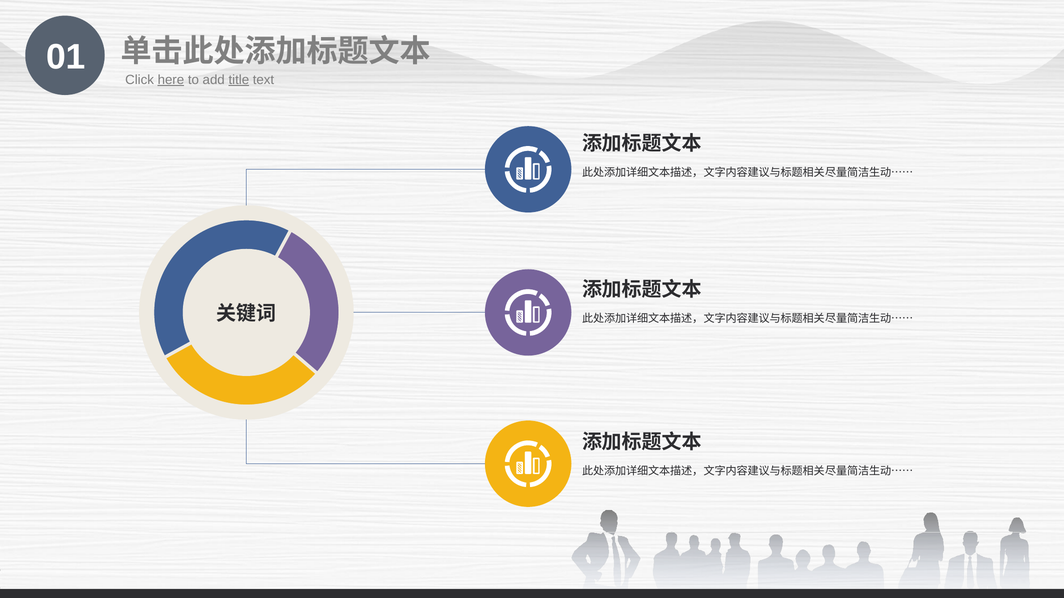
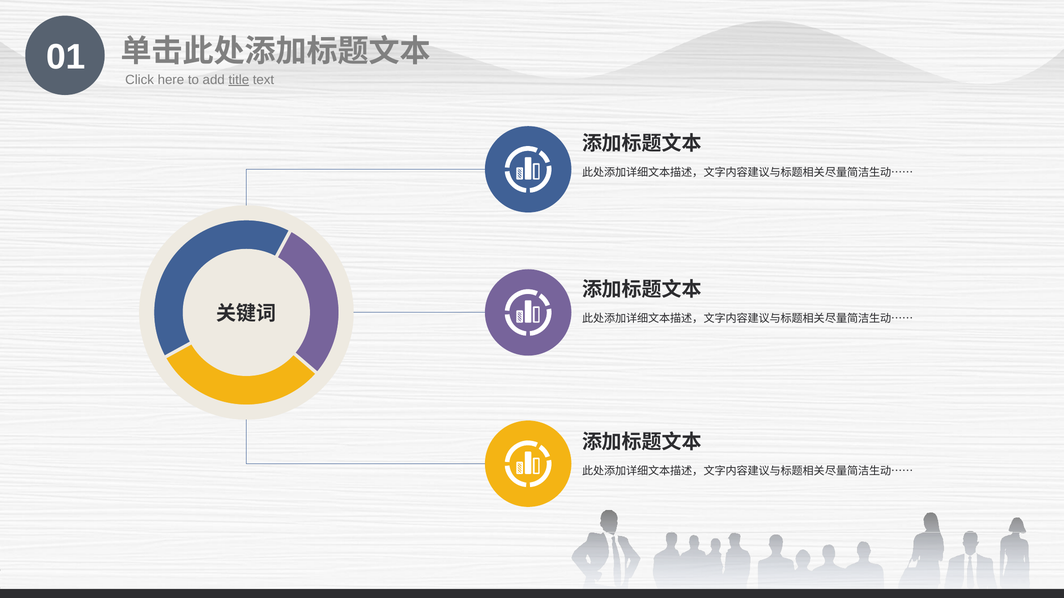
here underline: present -> none (171, 80)
